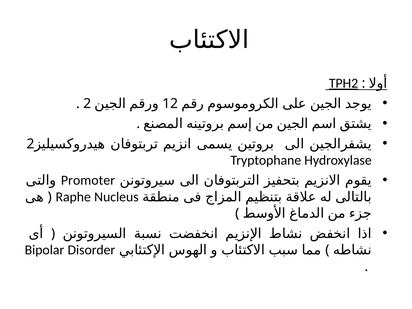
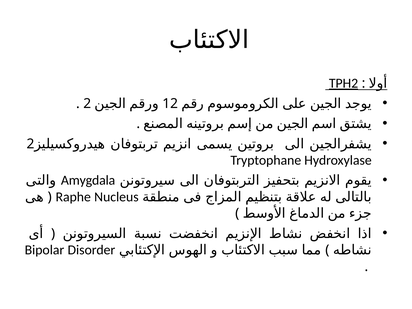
Promoter: Promoter -> Amygdala (88, 180)
